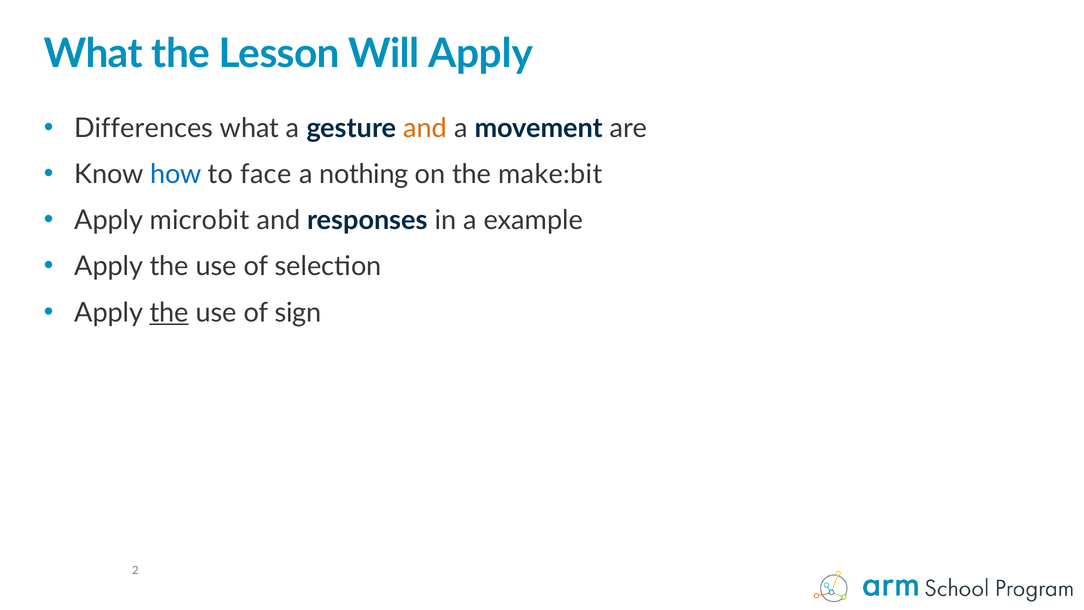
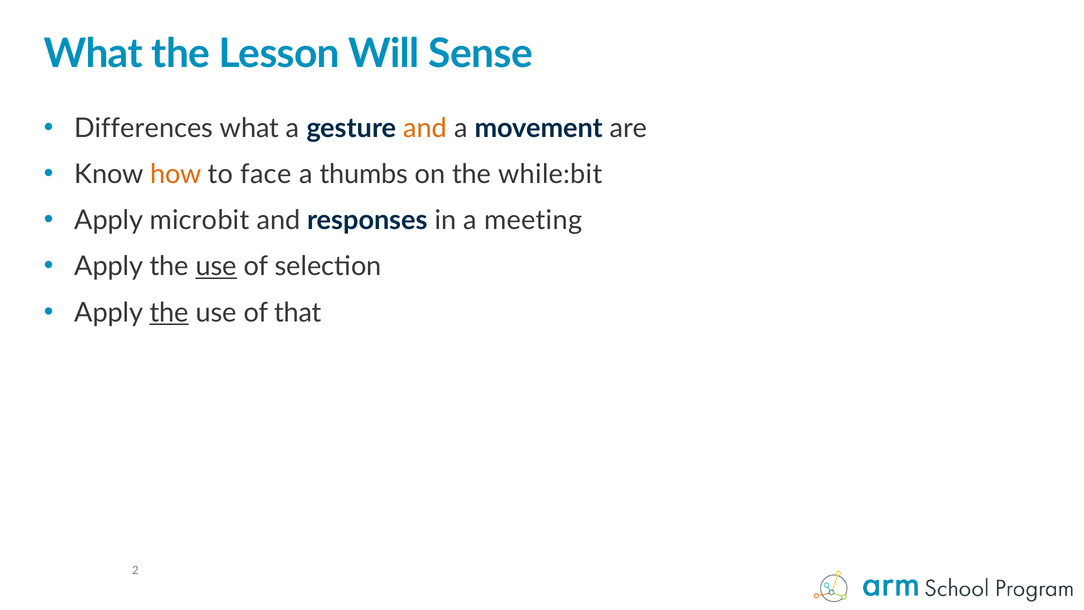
Will Apply: Apply -> Sense (481, 54)
how colour: blue -> orange (176, 174)
nothing: nothing -> thumbs (364, 174)
make:bit: make:bit -> while:bit (550, 174)
example: example -> meeting (533, 220)
use underline: none -> present (216, 266)
sign: sign -> that (298, 312)
